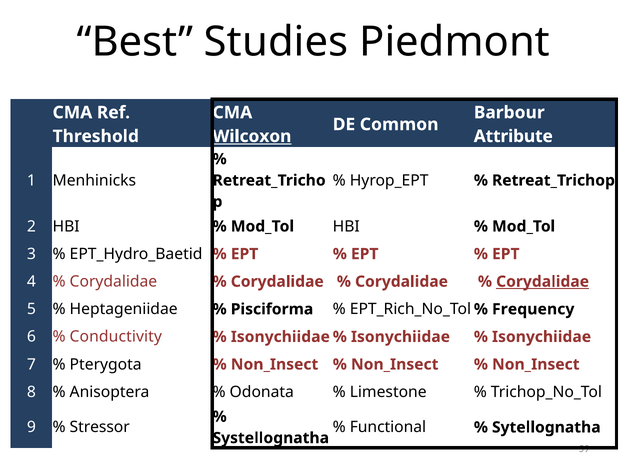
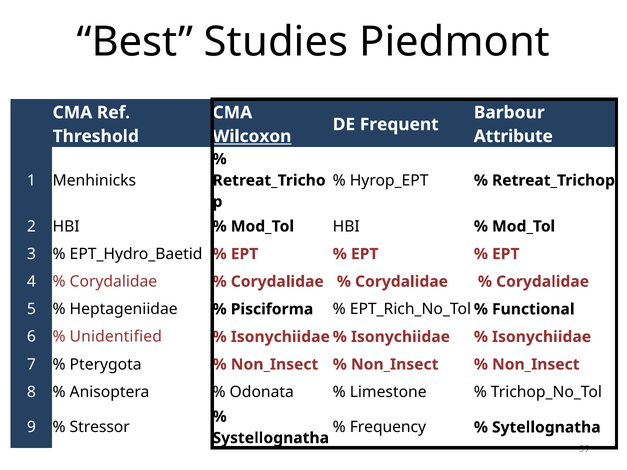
Common: Common -> Frequent (399, 125)
Corydalidae underline: present -> none (543, 282)
Frequency: Frequency -> Functional (533, 309)
Conductivity: Conductivity -> Unidentified (116, 337)
Functional: Functional -> Frequency (388, 428)
